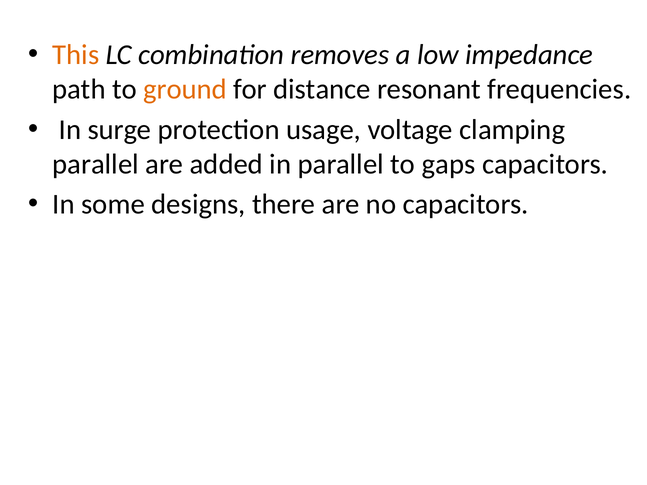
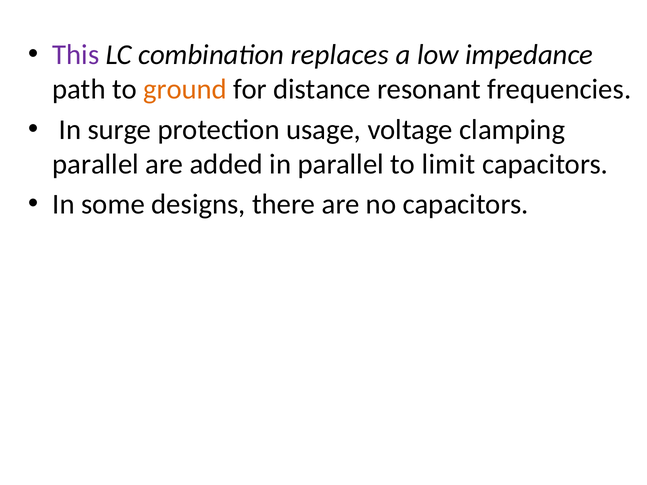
This colour: orange -> purple (76, 55)
removes: removes -> replaces (340, 55)
gaps: gaps -> limit (448, 164)
